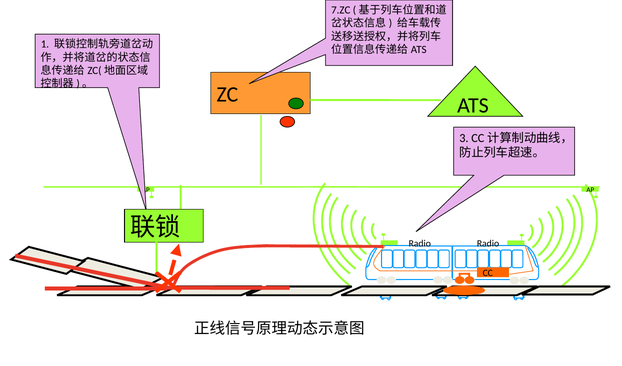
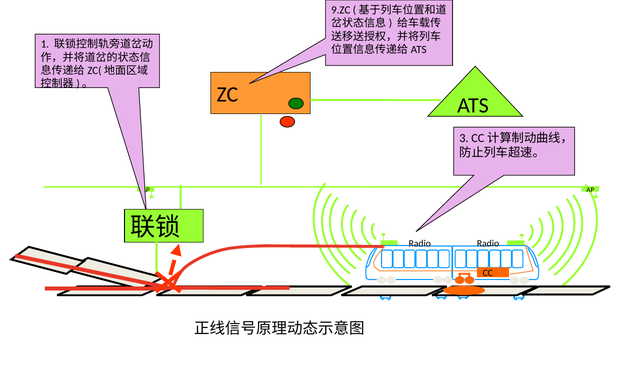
7.ZC: 7.ZC -> 9.ZC (341, 10)
